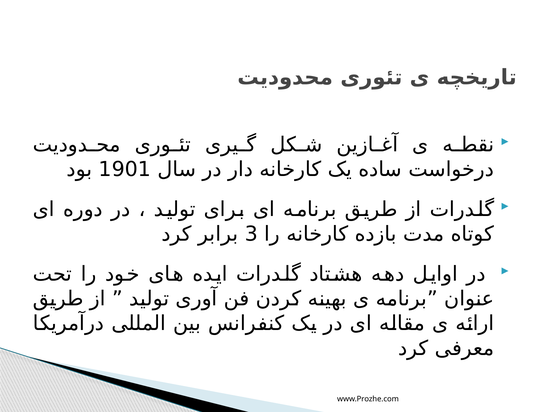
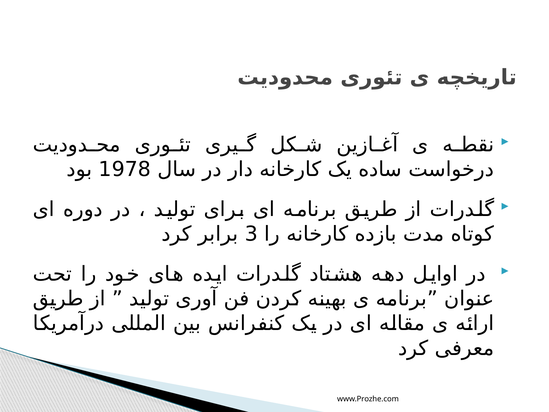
1901: 1901 -> 1978 (125, 169)
